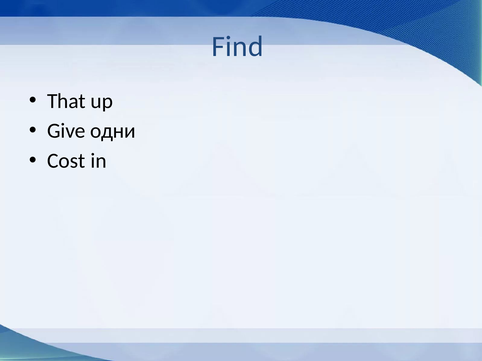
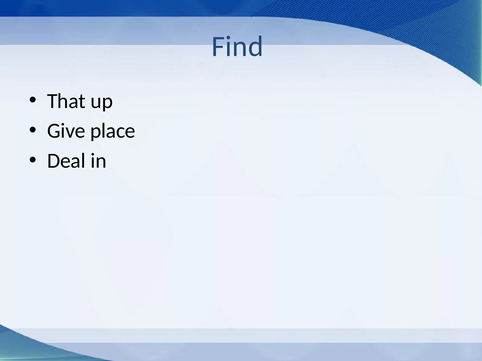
одни: одни -> place (113, 131)
Cost: Cost -> Deal (66, 161)
